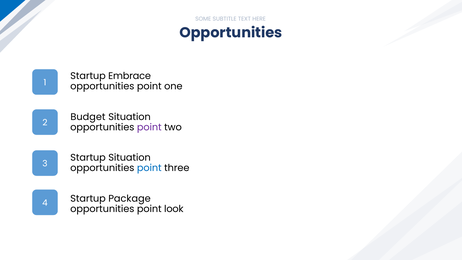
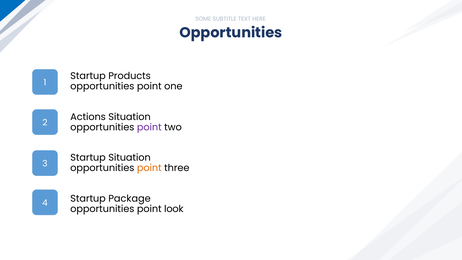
Embrace: Embrace -> Products (130, 76)
Budget: Budget -> Actions (88, 117)
point colour: blue -> orange (149, 168)
